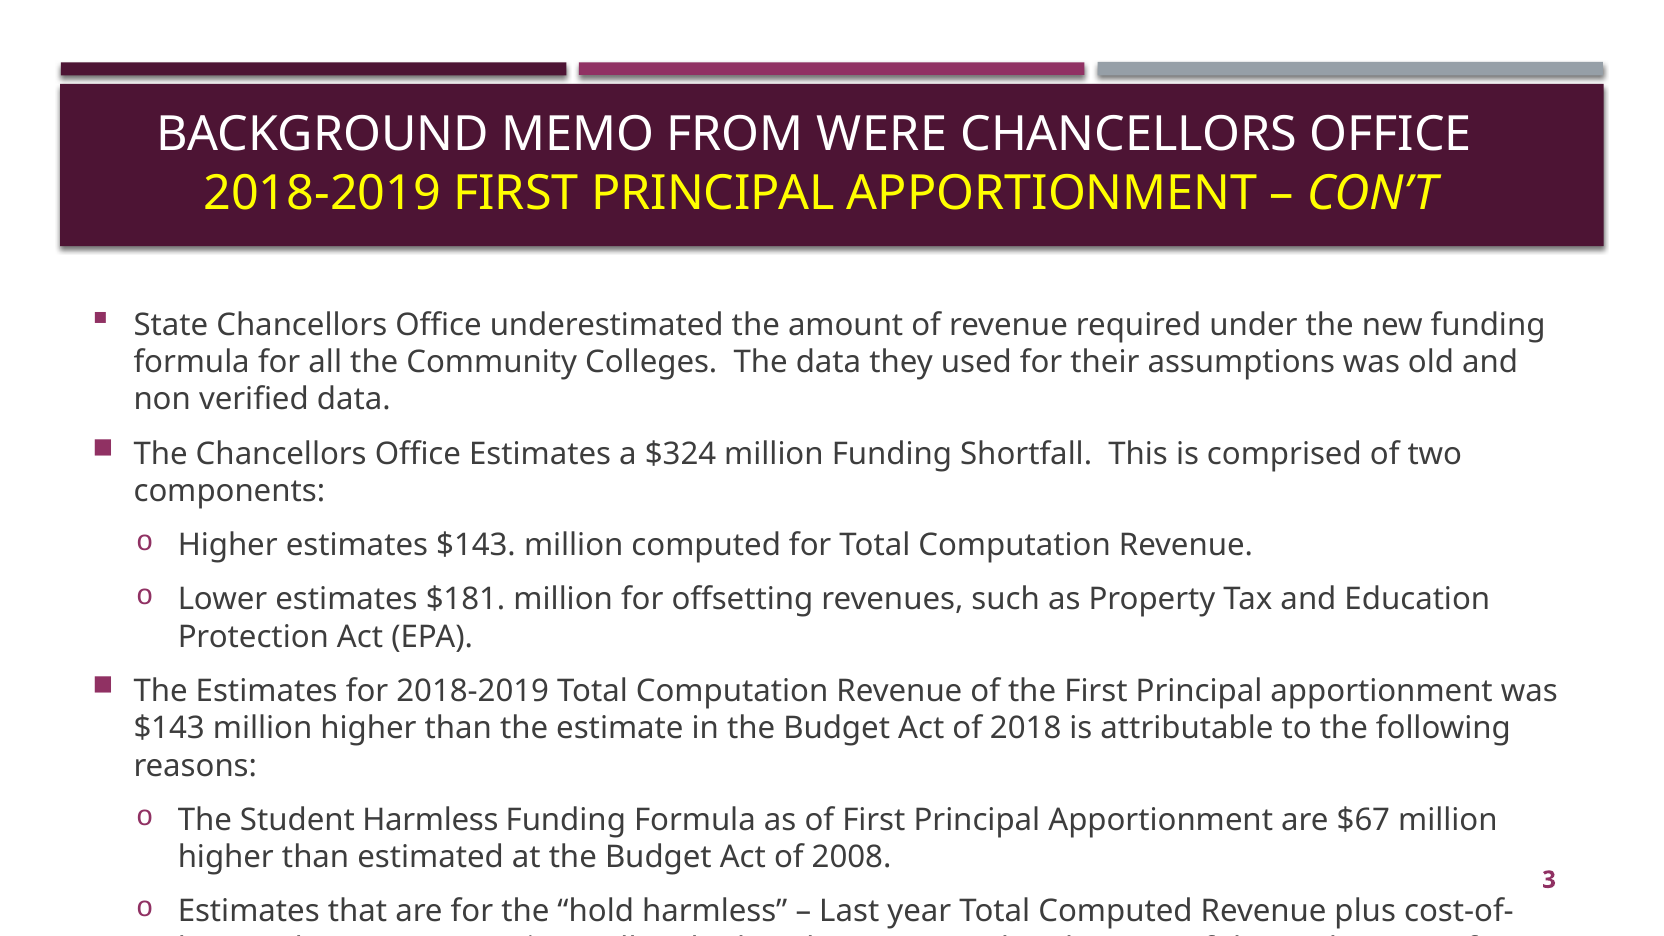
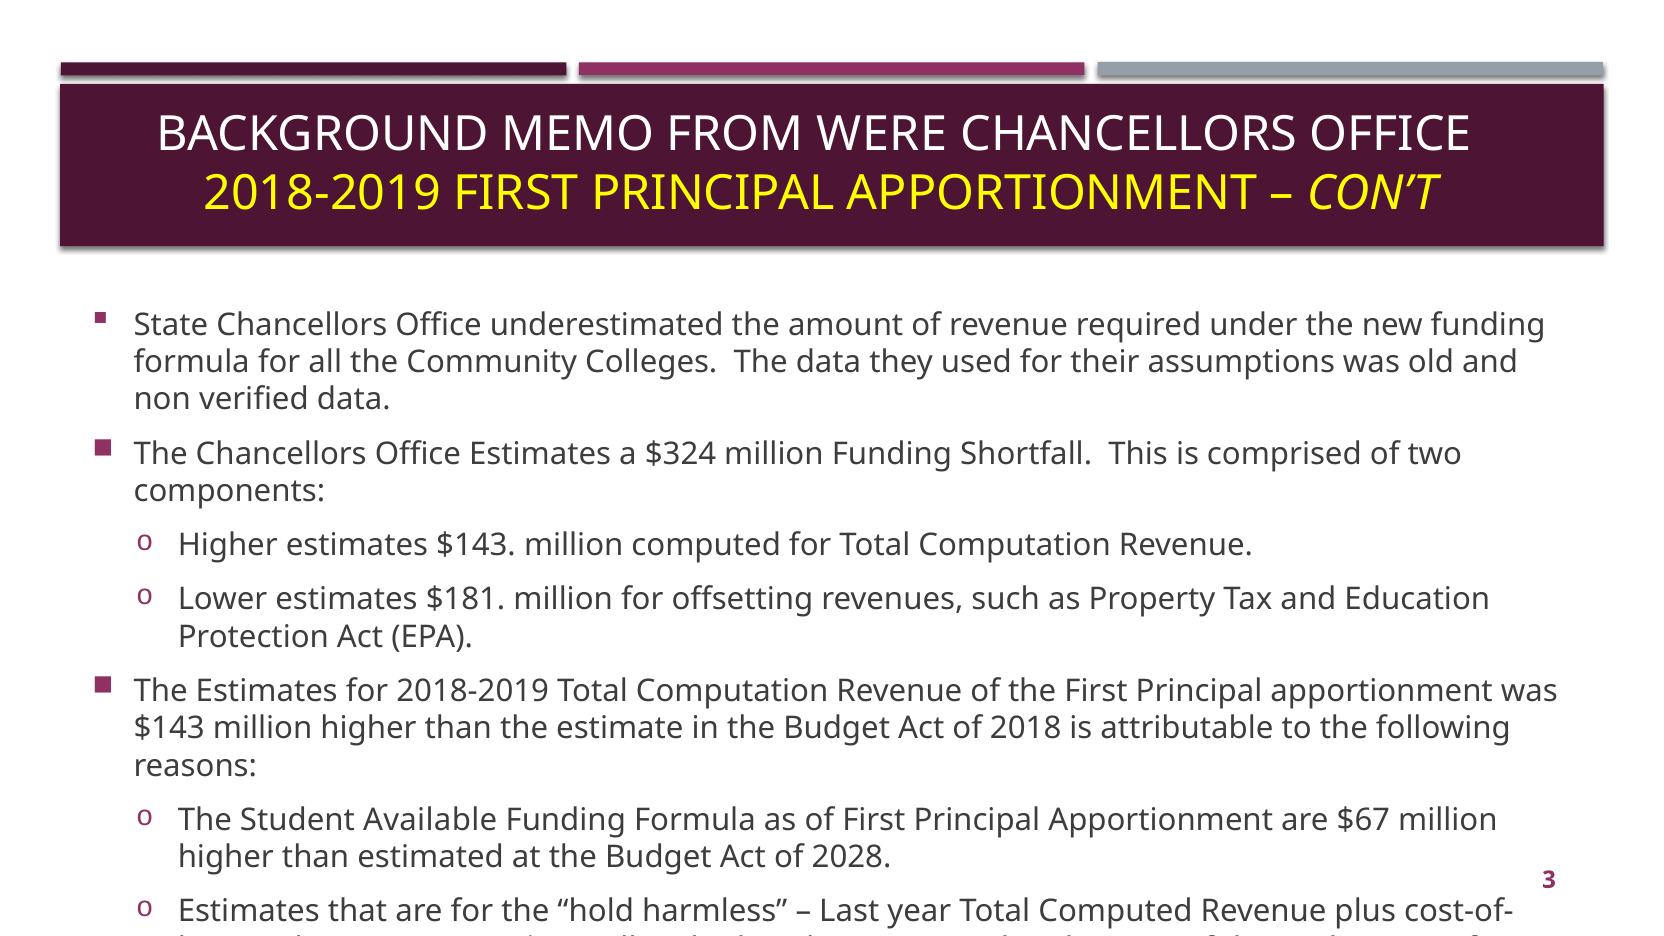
Student Harmless: Harmless -> Available (430, 820)
2008: 2008 -> 2028 (852, 857)
